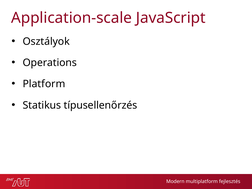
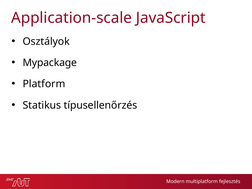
Operations: Operations -> Mypackage (50, 63)
